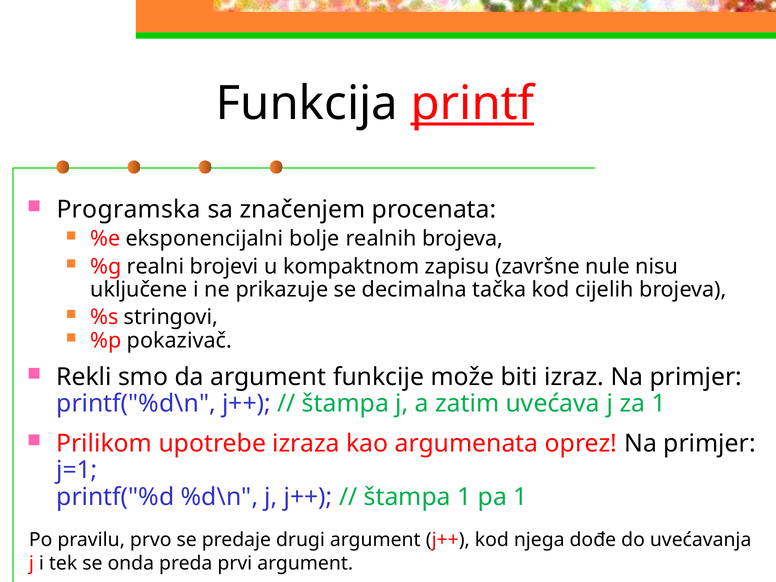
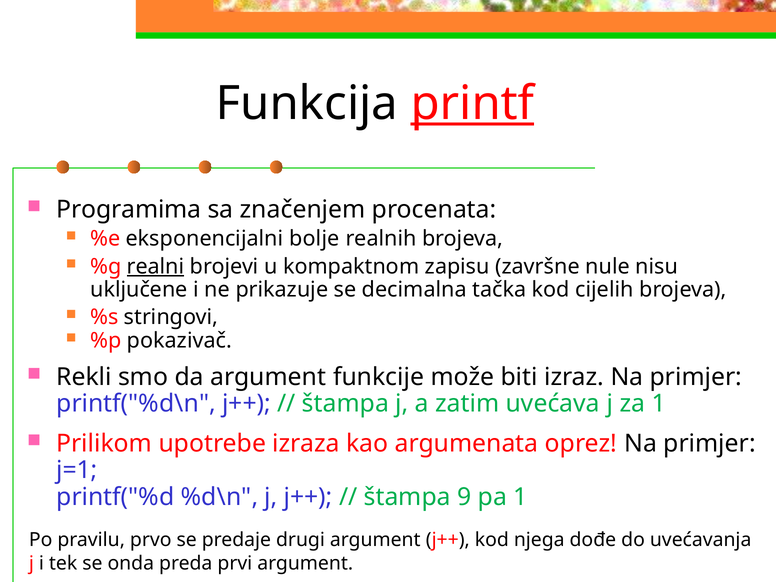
Programska: Programska -> Programima (129, 209)
realni underline: none -> present (156, 266)
štampa 1: 1 -> 9 (464, 497)
